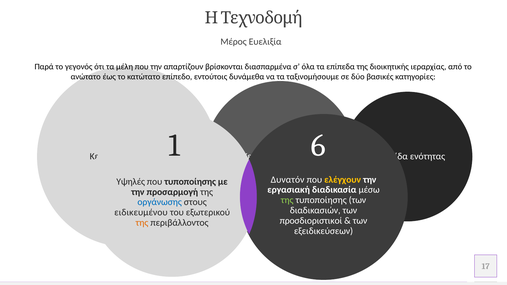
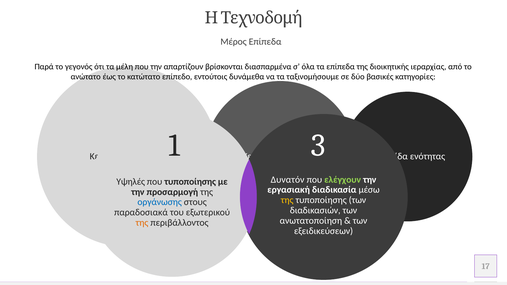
Μέρος Ευελιξία: Ευελιξία -> Επίπεδα (265, 42)
6: 6 -> 3 (318, 146)
ελέγχουν colour: yellow -> light green (343, 180)
της colour: light green -> yellow (287, 200)
ειδικευμένου: ειδικευμένου -> παραδοσιακά (141, 213)
προσδιοριστικοί: προσδιοριστικοί -> ανωτατοποίηση (311, 221)
